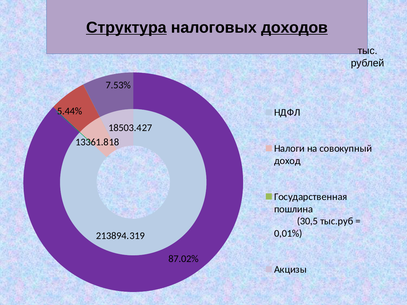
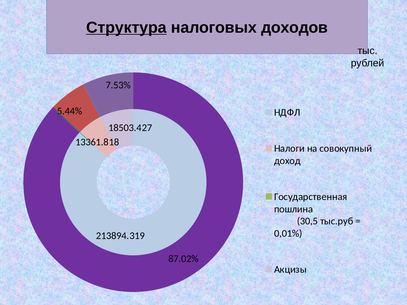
доходов underline: present -> none (294, 28)
